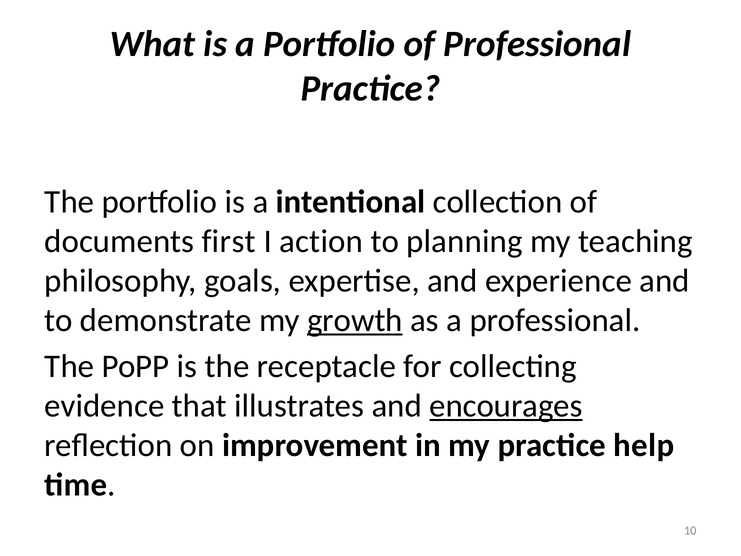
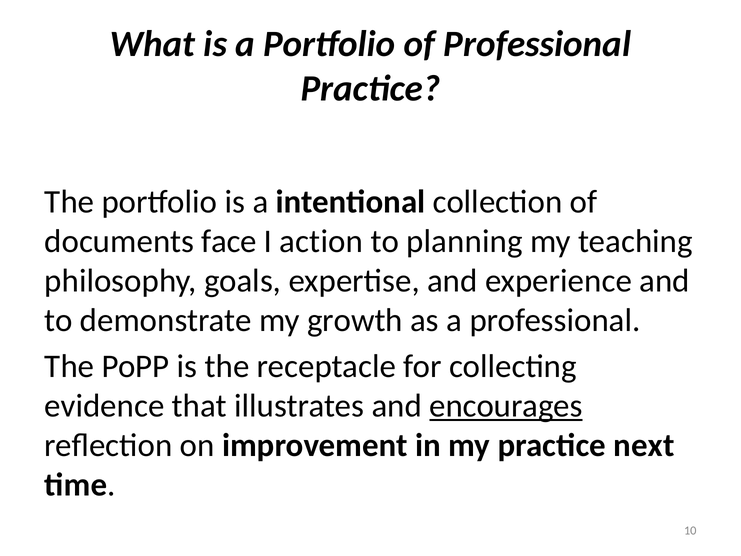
first: first -> face (229, 241)
growth underline: present -> none (355, 320)
help: help -> next (644, 445)
